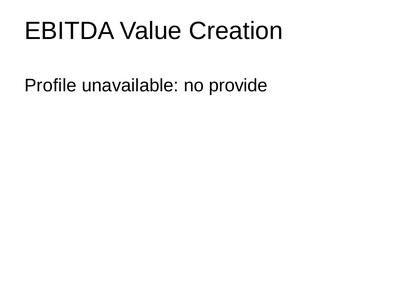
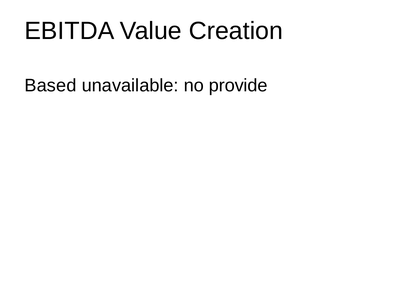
Profile: Profile -> Based (51, 86)
